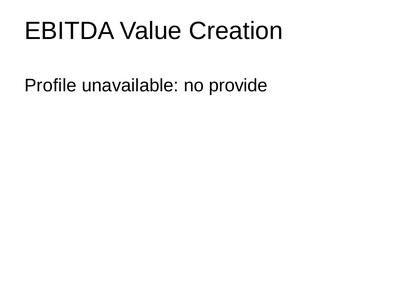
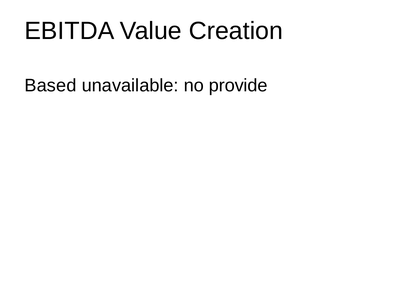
Profile: Profile -> Based (51, 86)
